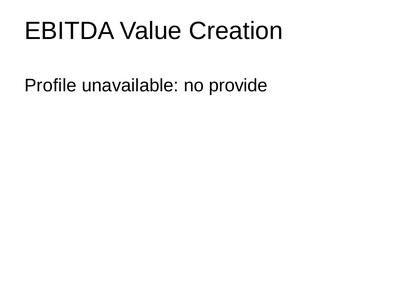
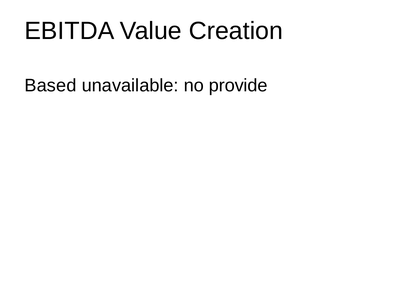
Profile: Profile -> Based (51, 86)
